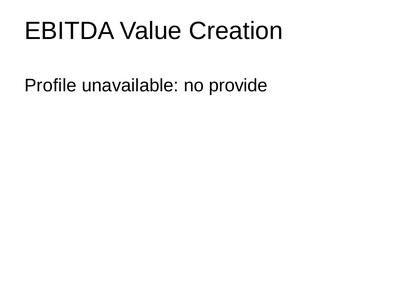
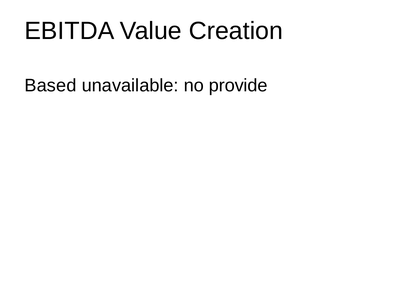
Profile: Profile -> Based (51, 86)
